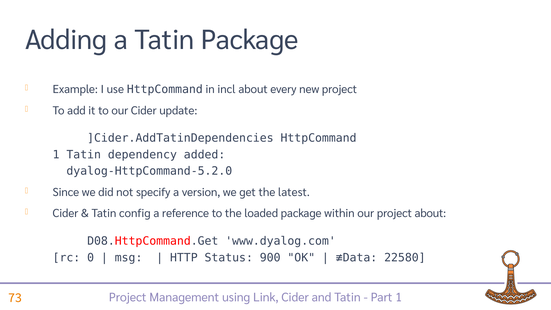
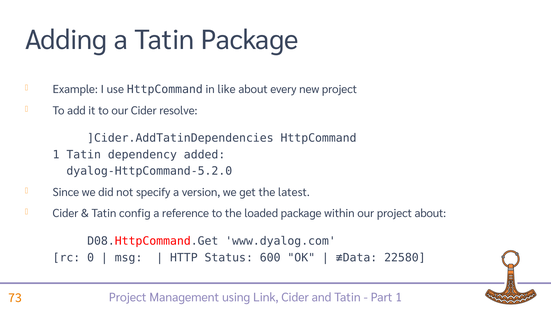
incl: incl -> like (227, 89)
update: update -> resolve (178, 111)
900: 900 -> 600 (270, 258)
